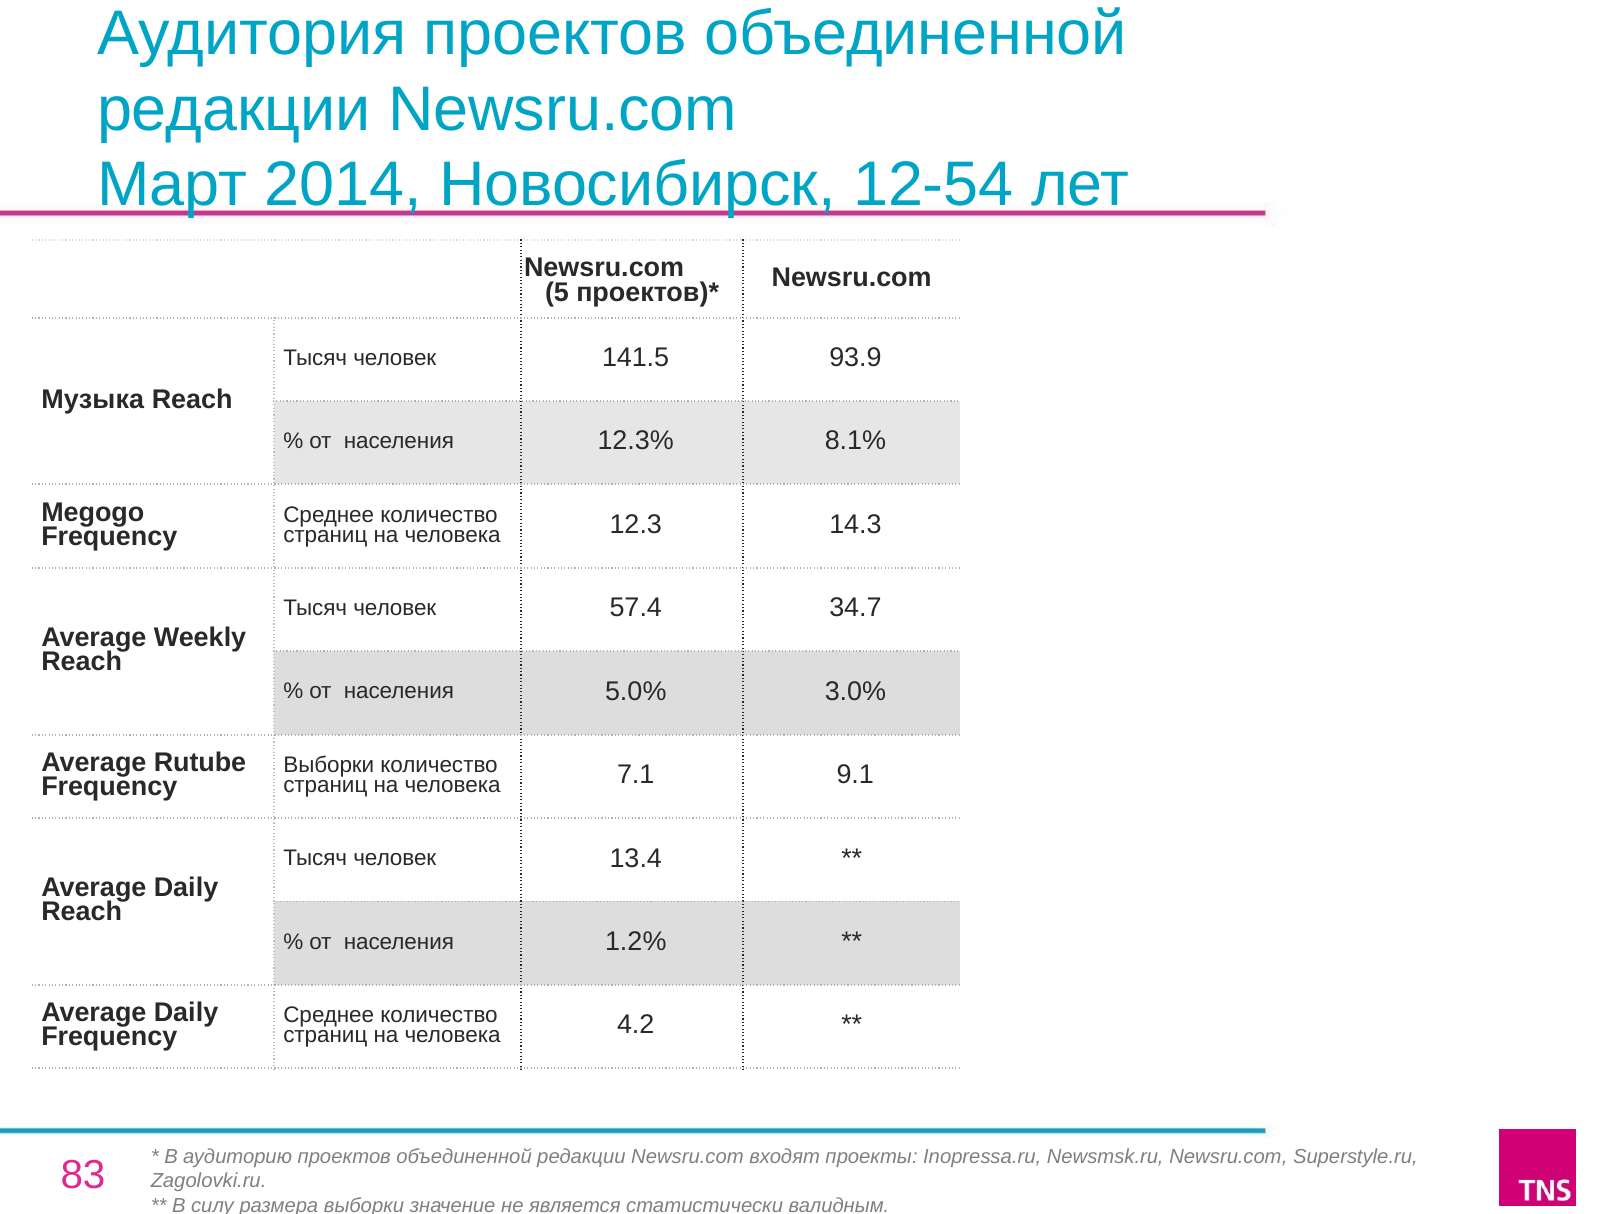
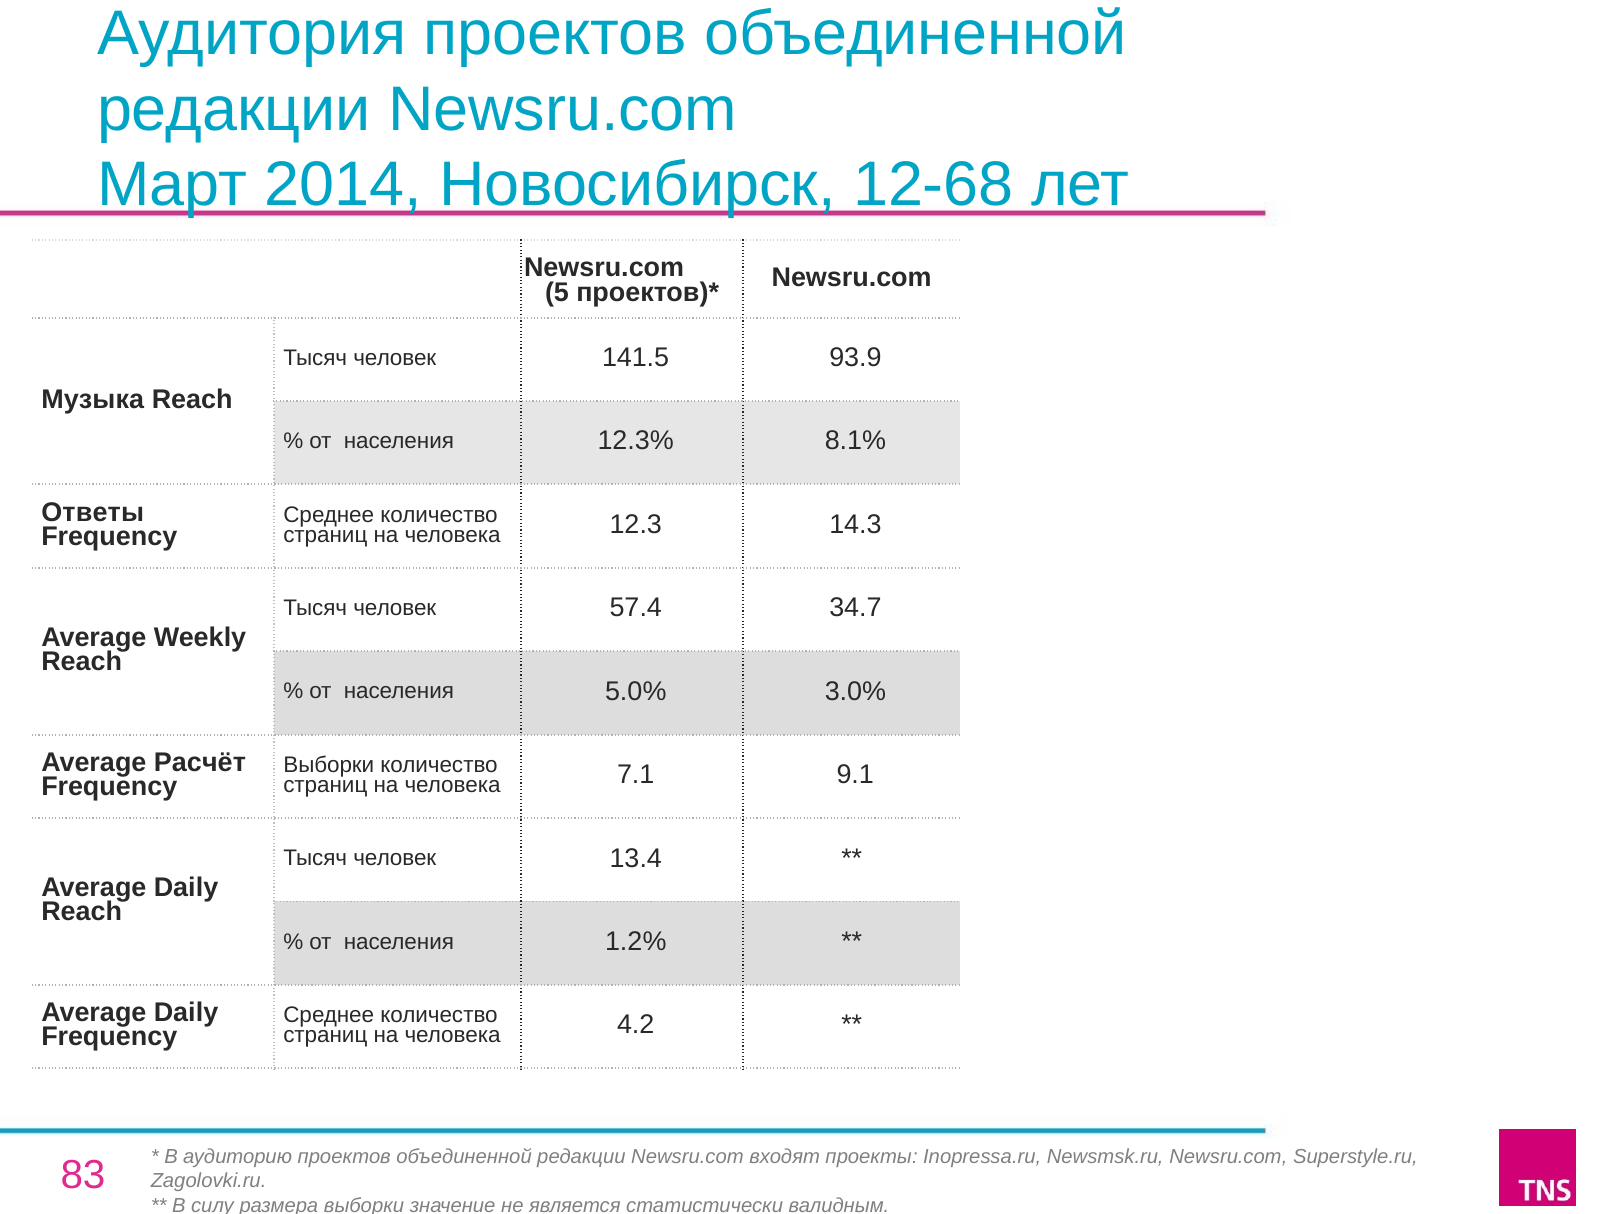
12-54: 12-54 -> 12-68 (933, 185)
Megogo: Megogo -> Ответы (93, 512)
Rutube: Rutube -> Расчёт (200, 762)
